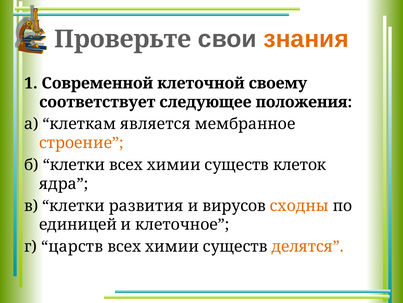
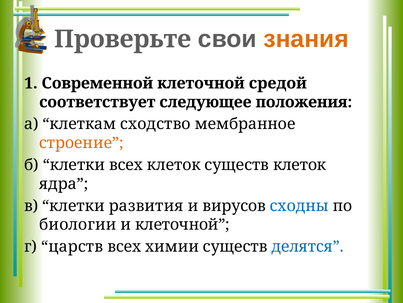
своему: своему -> средой (278, 83)
является: является -> сходство (155, 124)
клетки всех химии: химии -> клеток (174, 165)
сходны colour: orange -> blue (299, 205)
единицей: единицей -> биологии (78, 224)
и клеточное: клеточное -> клеточной (182, 224)
делятся colour: orange -> blue (308, 246)
